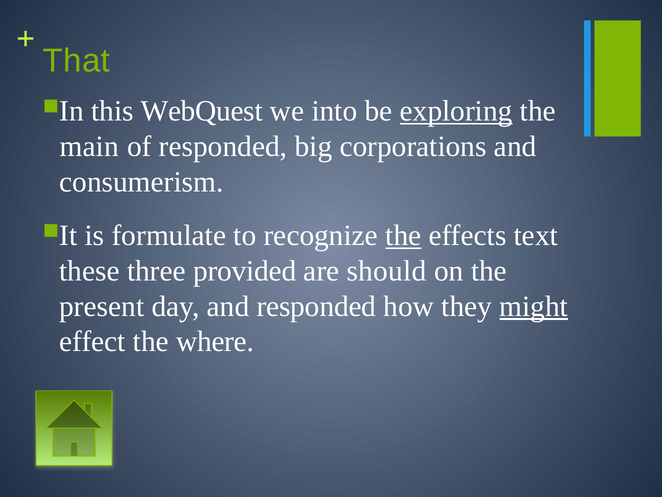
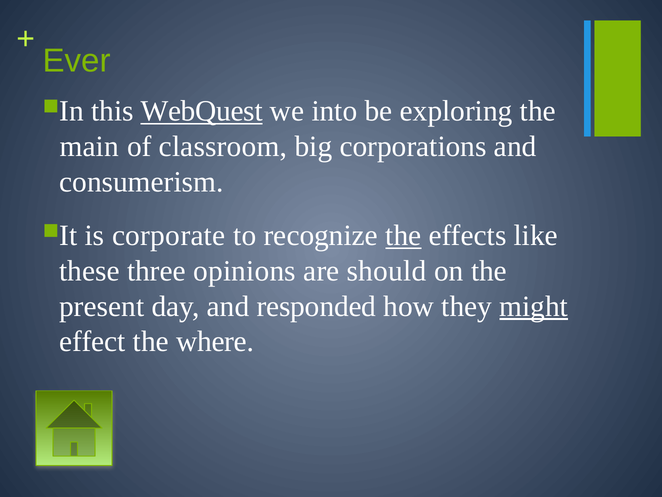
That: That -> Ever (77, 61)
WebQuest underline: none -> present (202, 111)
exploring underline: present -> none (456, 111)
of responded: responded -> classroom (223, 146)
formulate: formulate -> corporate (169, 235)
text: text -> like (536, 235)
provided: provided -> opinions (245, 271)
